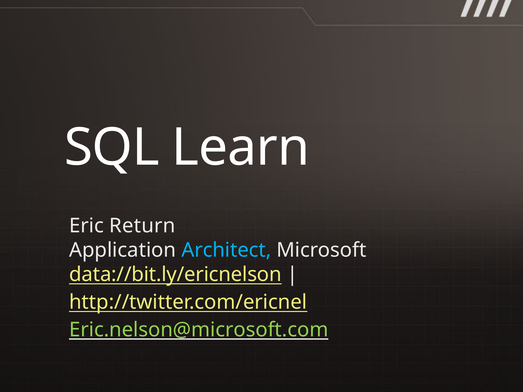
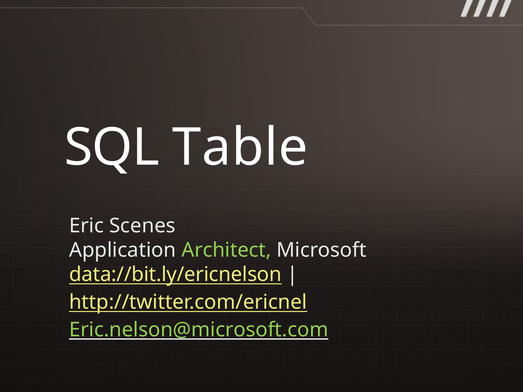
Learn: Learn -> Table (240, 148)
Return: Return -> Scenes (142, 226)
Architect colour: light blue -> light green (226, 250)
